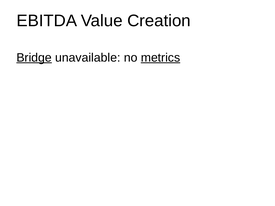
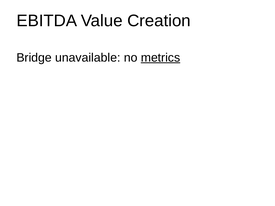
Bridge underline: present -> none (34, 58)
